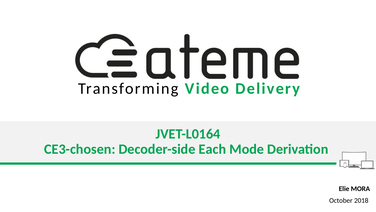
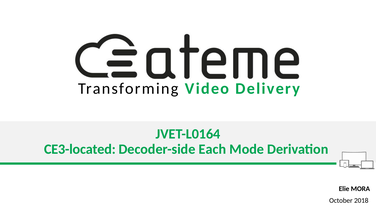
CE3-chosen: CE3-chosen -> CE3-located (80, 149)
